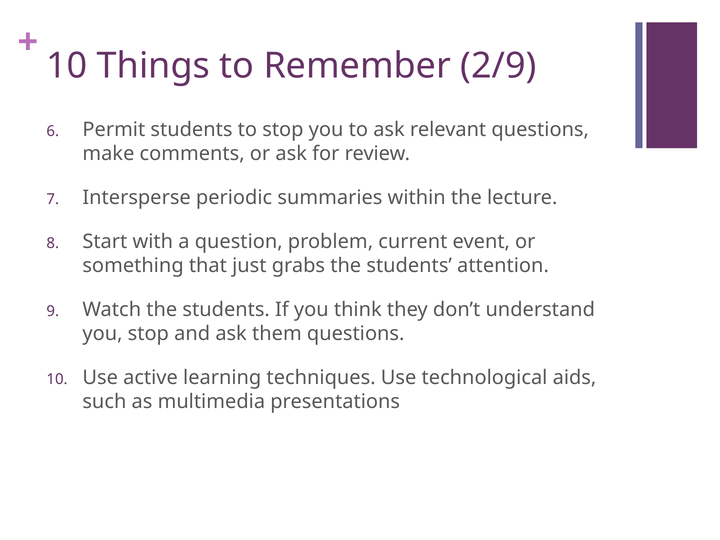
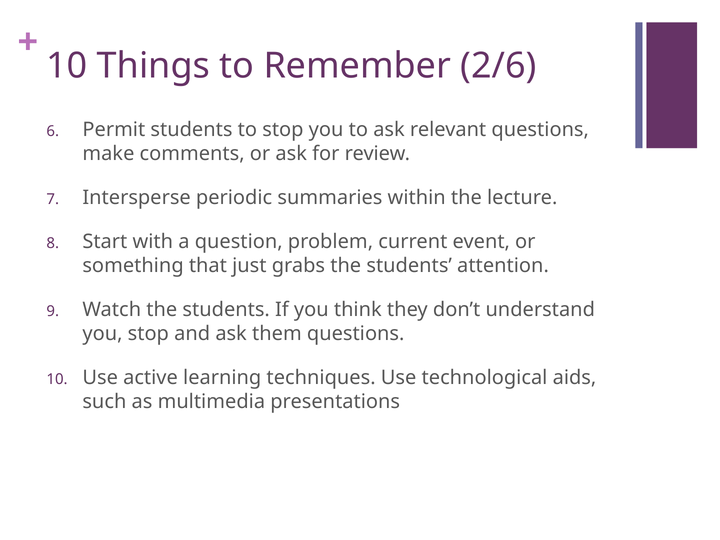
2/9: 2/9 -> 2/6 (498, 66)
